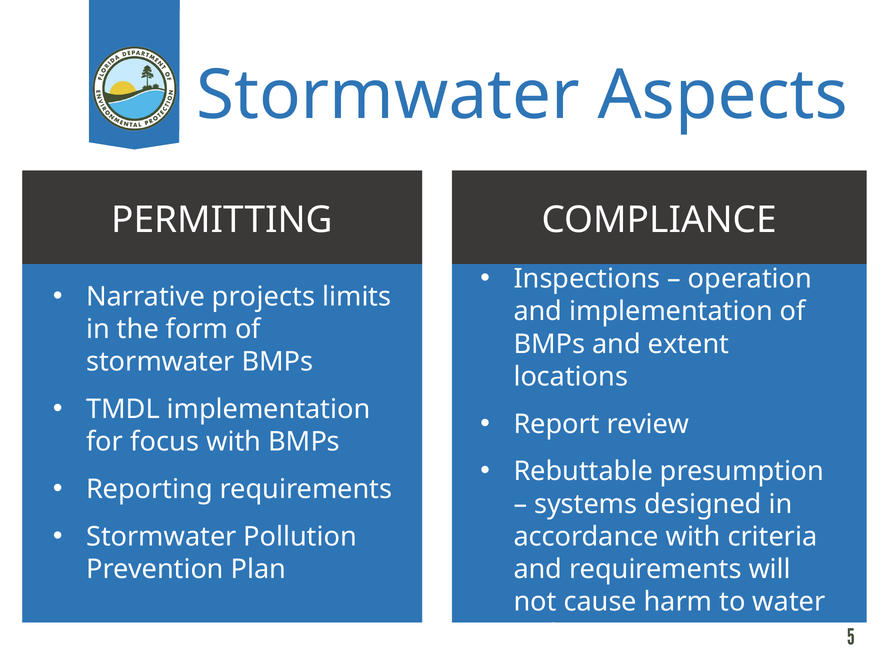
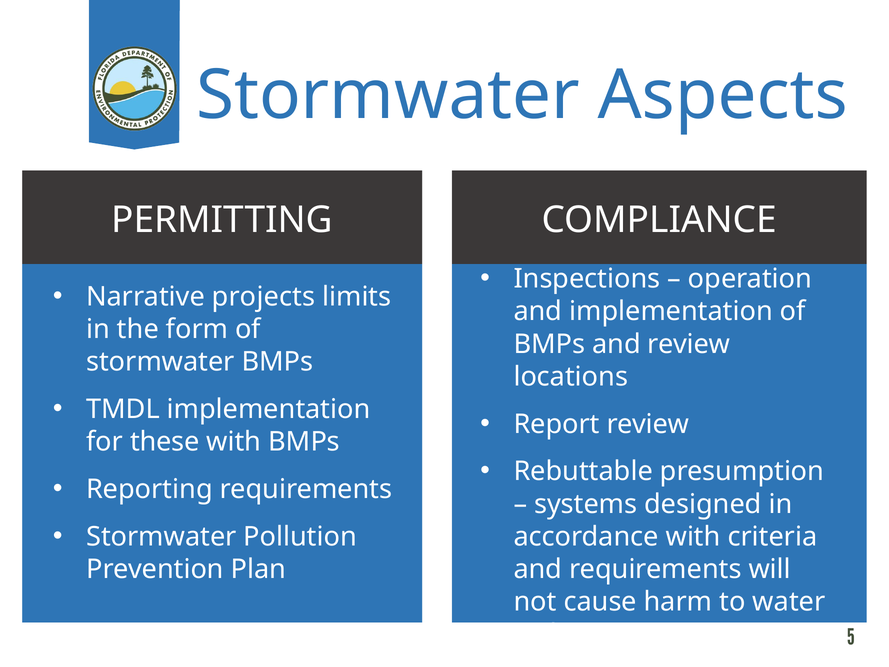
and extent: extent -> review (689, 344)
focus: focus -> these (165, 442)
